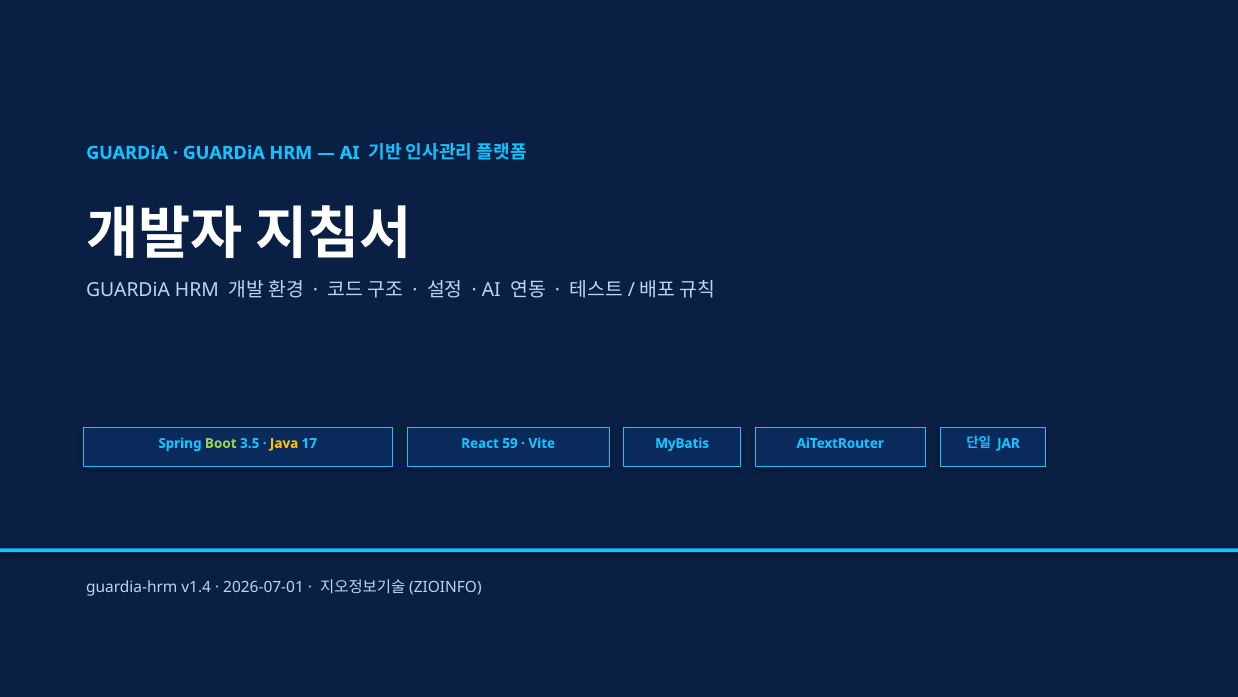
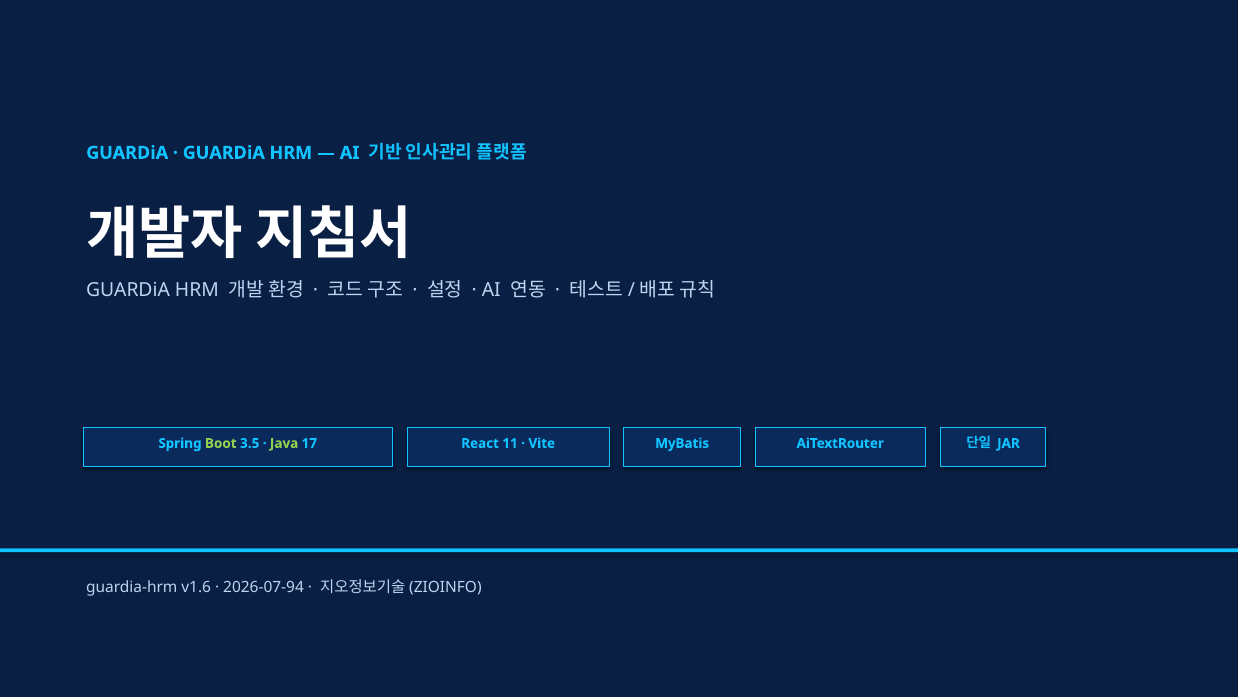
Java colour: yellow -> light green (284, 443)
59: 59 -> 11 (510, 443)
v1.4: v1.4 -> v1.6 (196, 587)
2026-07-01: 2026-07-01 -> 2026-07-94 (264, 587)
